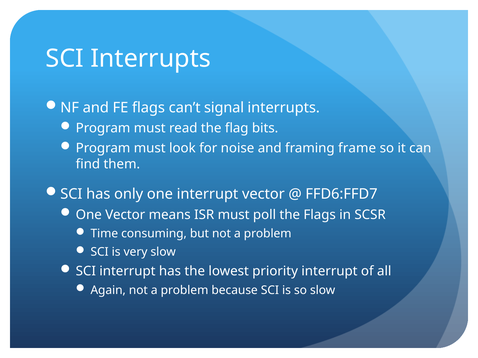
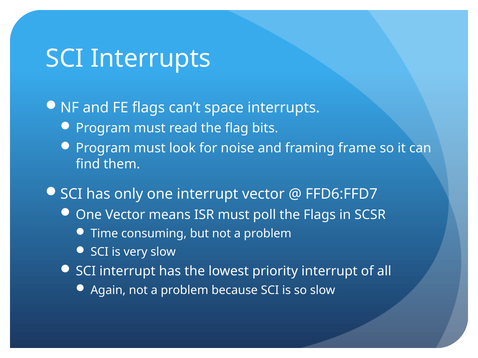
signal: signal -> space (224, 108)
